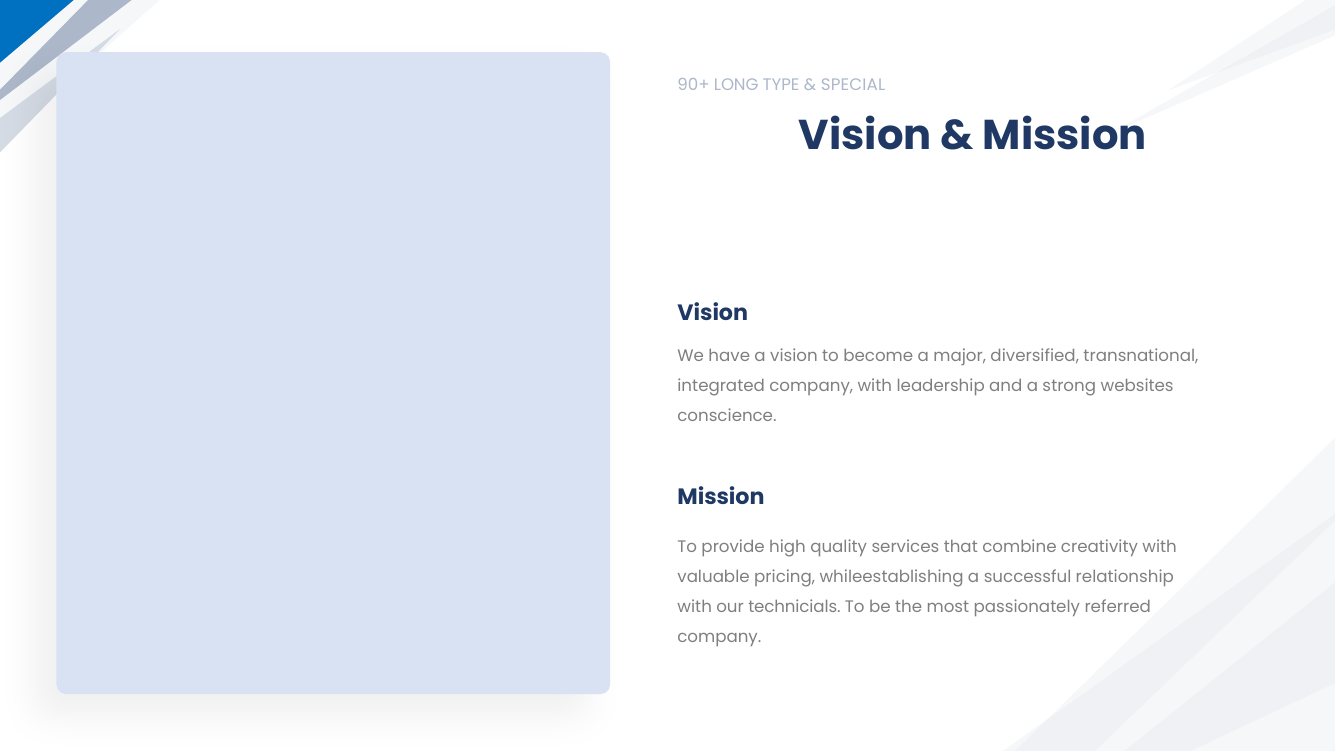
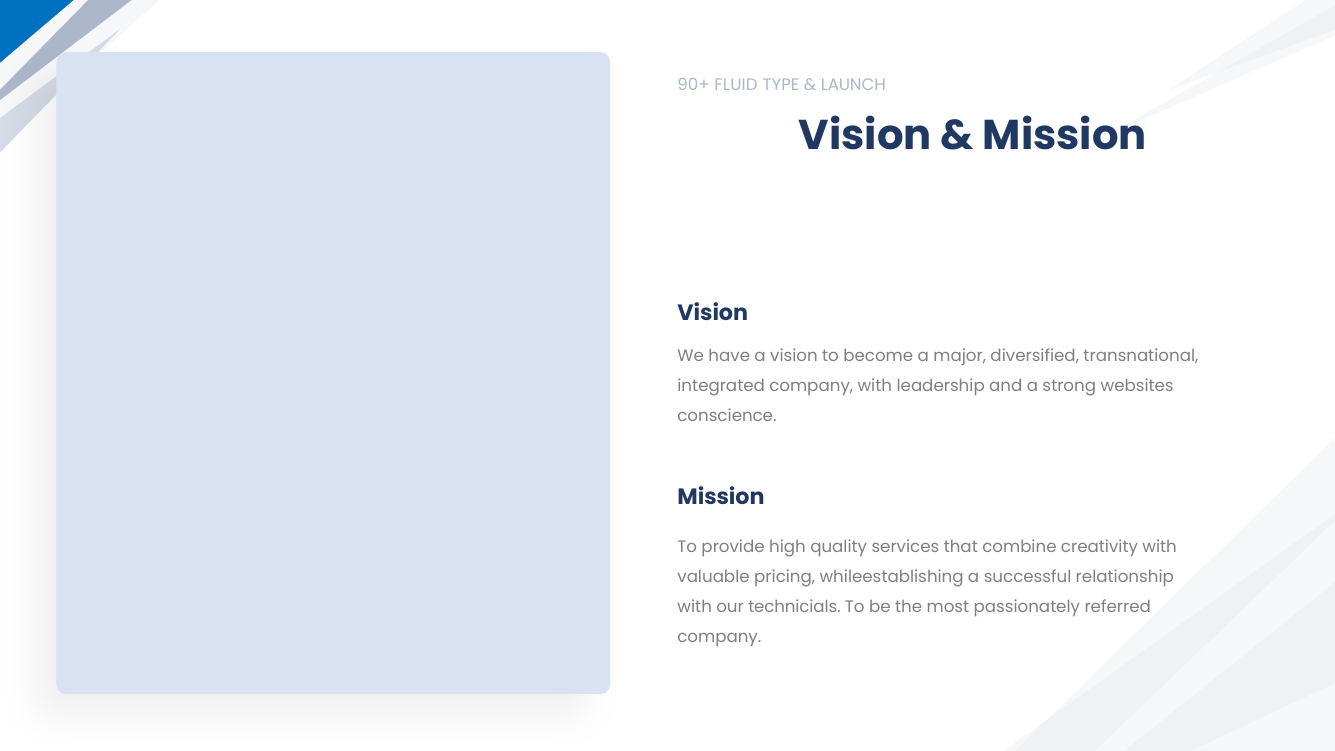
LONG: LONG -> FLUID (736, 85)
SPECIAL: SPECIAL -> LAUNCH (853, 85)
